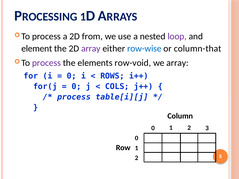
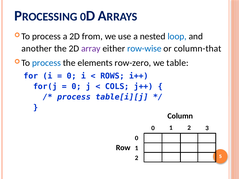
1: 1 -> 0 (83, 17)
loop colour: purple -> blue (177, 36)
element: element -> another (37, 49)
process colour: purple -> blue (46, 63)
row-void: row-void -> row-zero (133, 63)
we array: array -> table (178, 63)
